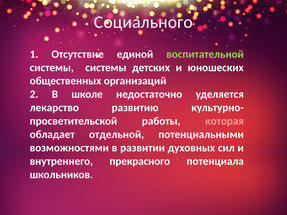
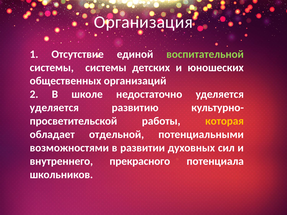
Социального: Социального -> Организация (143, 22)
лекарство: лекарство -> уделяется (54, 108)
которая colour: pink -> yellow (225, 121)
